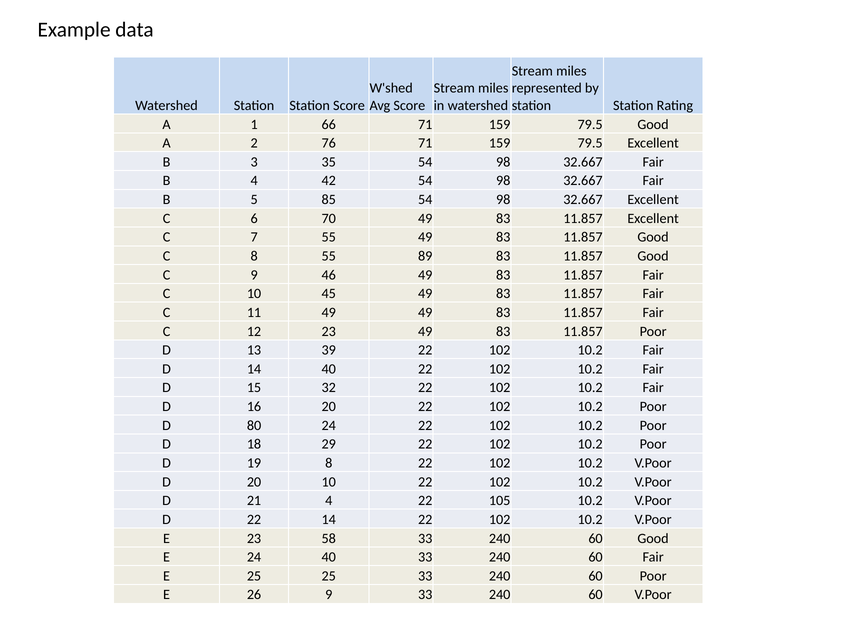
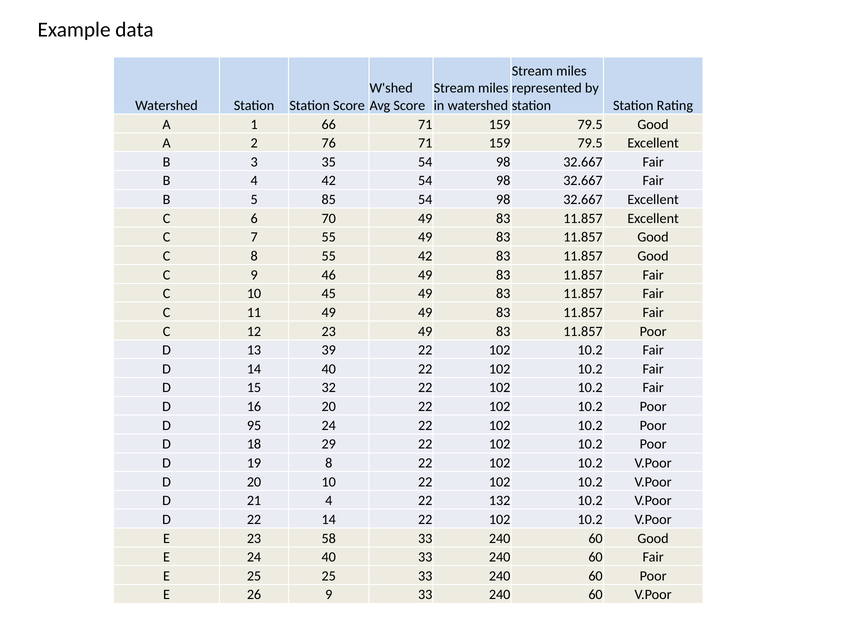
55 89: 89 -> 42 (425, 256)
80: 80 -> 95 (254, 425)
105: 105 -> 132 (500, 501)
